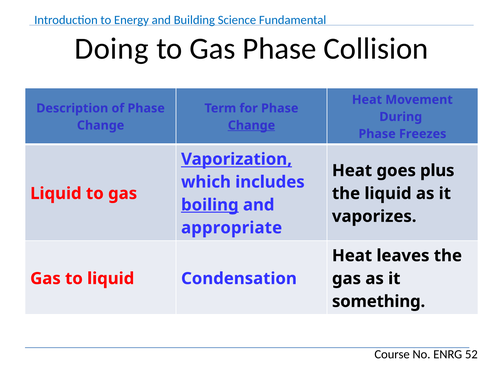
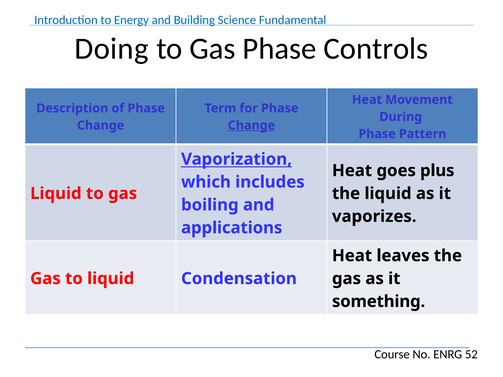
Collision: Collision -> Controls (376, 49)
Freezes: Freezes -> Pattern (423, 134)
boiling underline: present -> none (210, 205)
appropriate: appropriate -> applications (232, 228)
